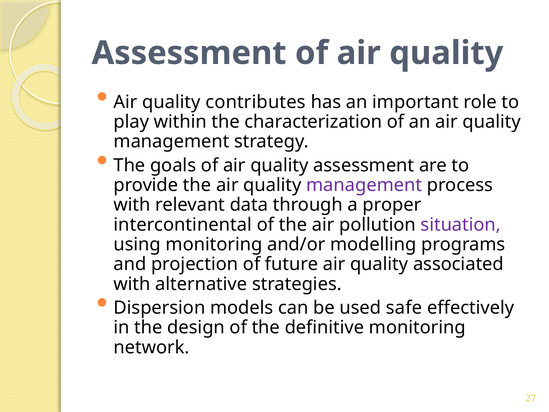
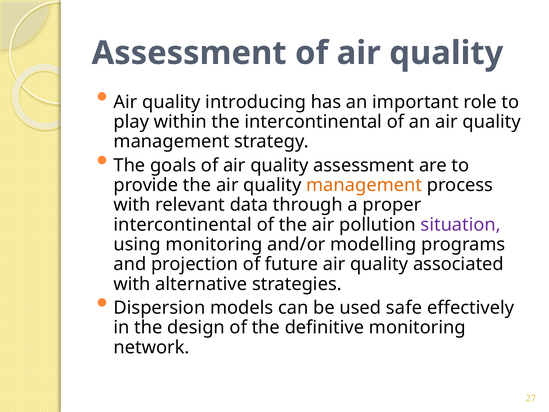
contributes: contributes -> introducing (256, 102)
the characterization: characterization -> intercontinental (313, 122)
management colour: purple -> orange (364, 185)
